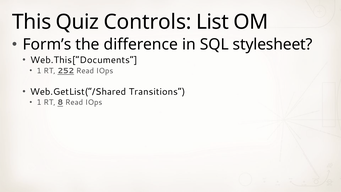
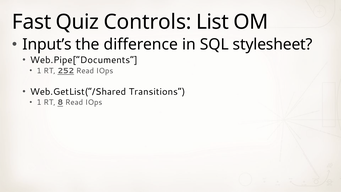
This: This -> Fast (32, 22)
Form’s: Form’s -> Input’s (47, 44)
Web.This[“Documents: Web.This[“Documents -> Web.Pipe[“Documents (84, 60)
